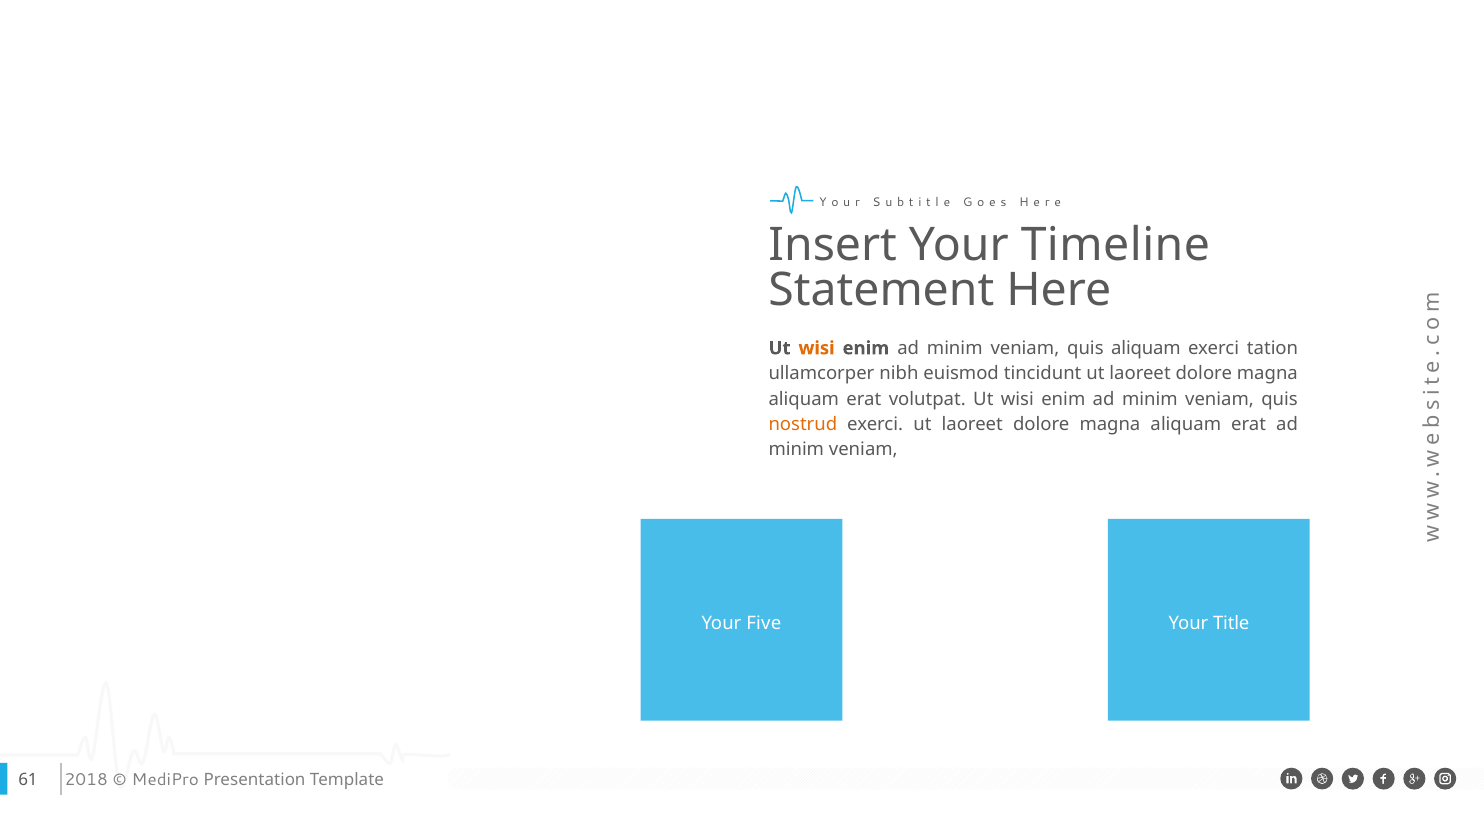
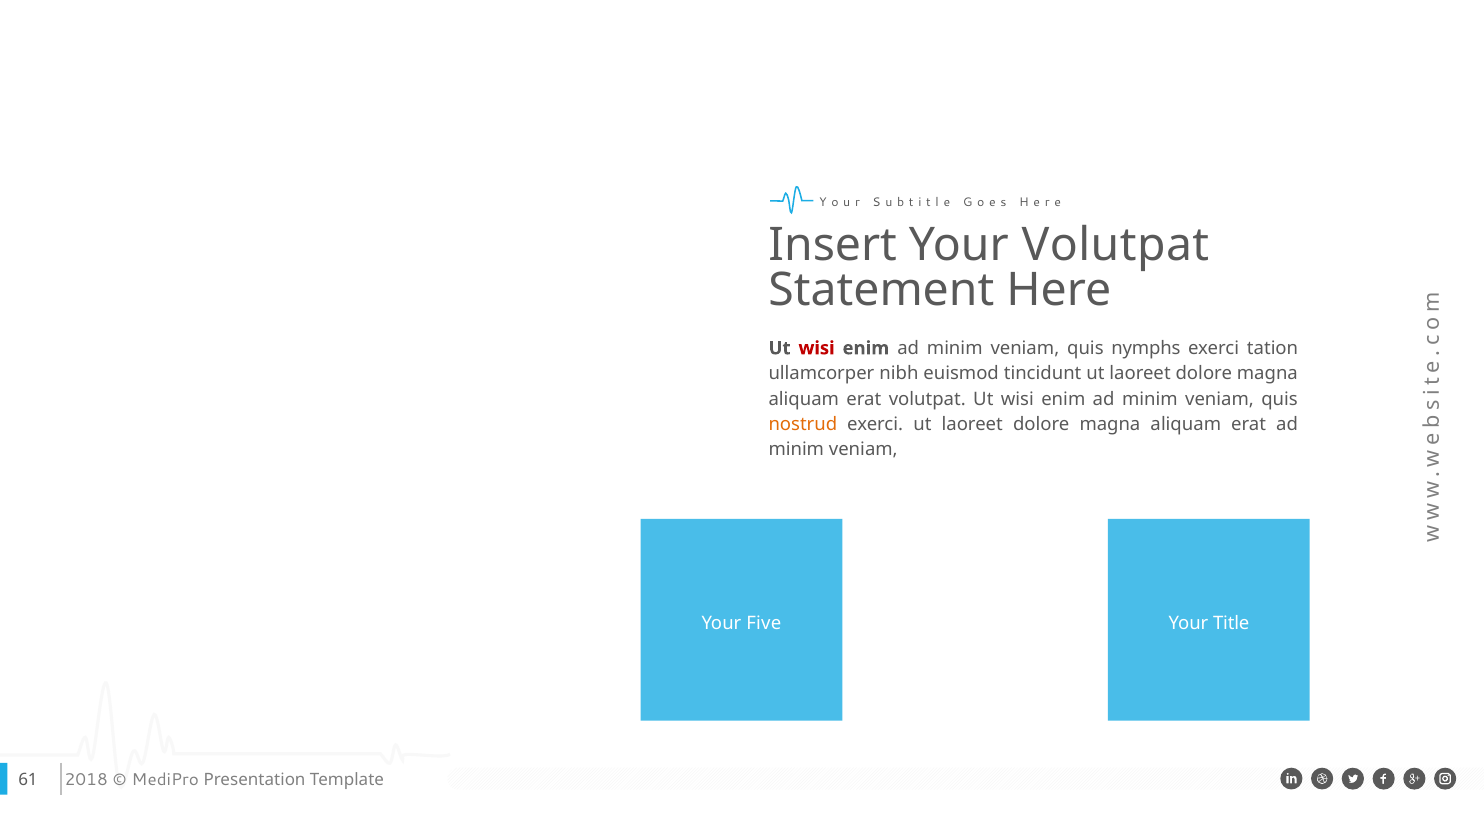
Your Timeline: Timeline -> Volutpat (1115, 245)
wisi colour: orange -> red (817, 348)
quis aliquam: aliquam -> nymphs (1146, 348)
